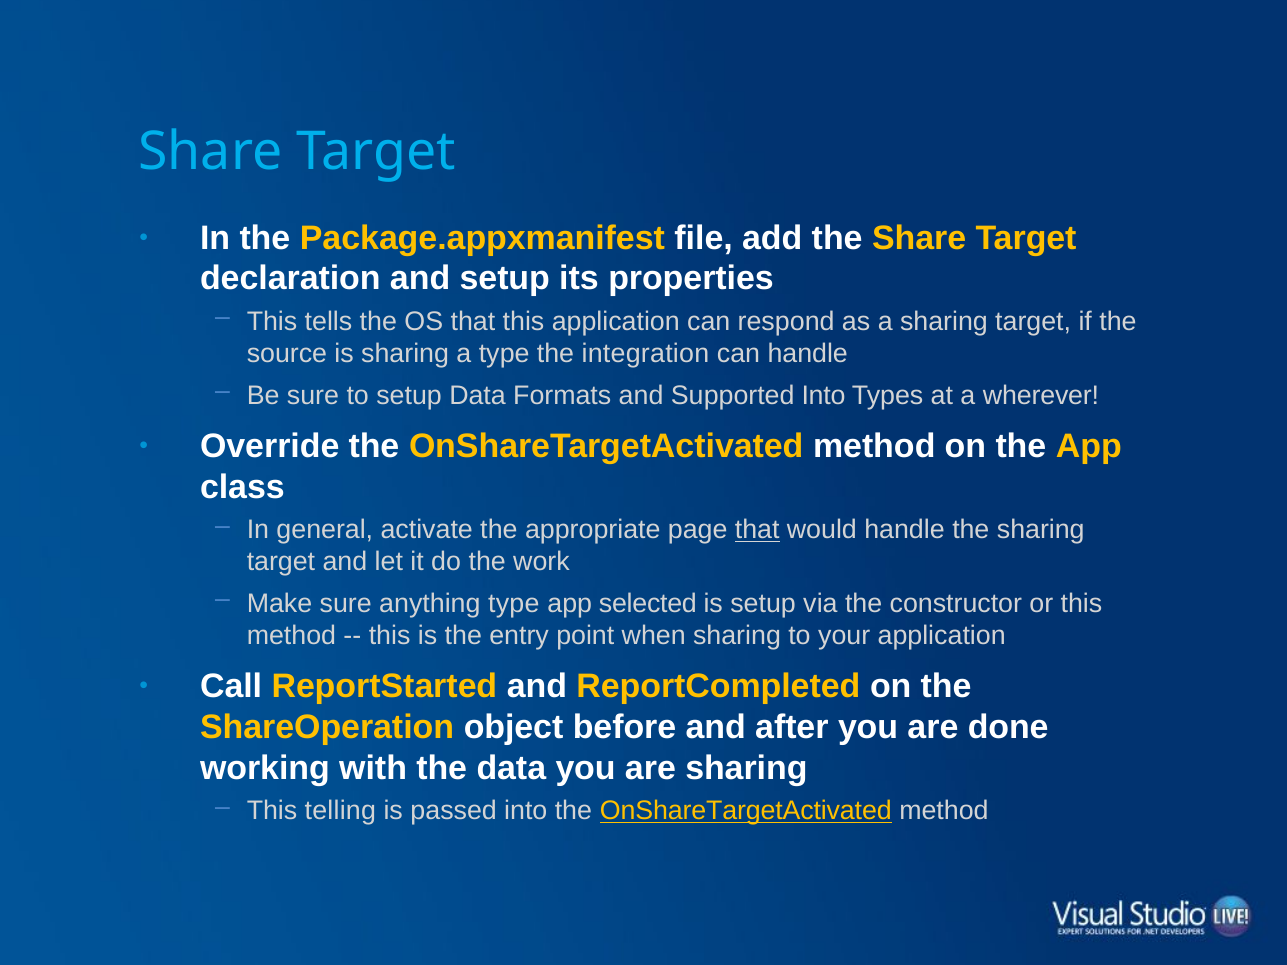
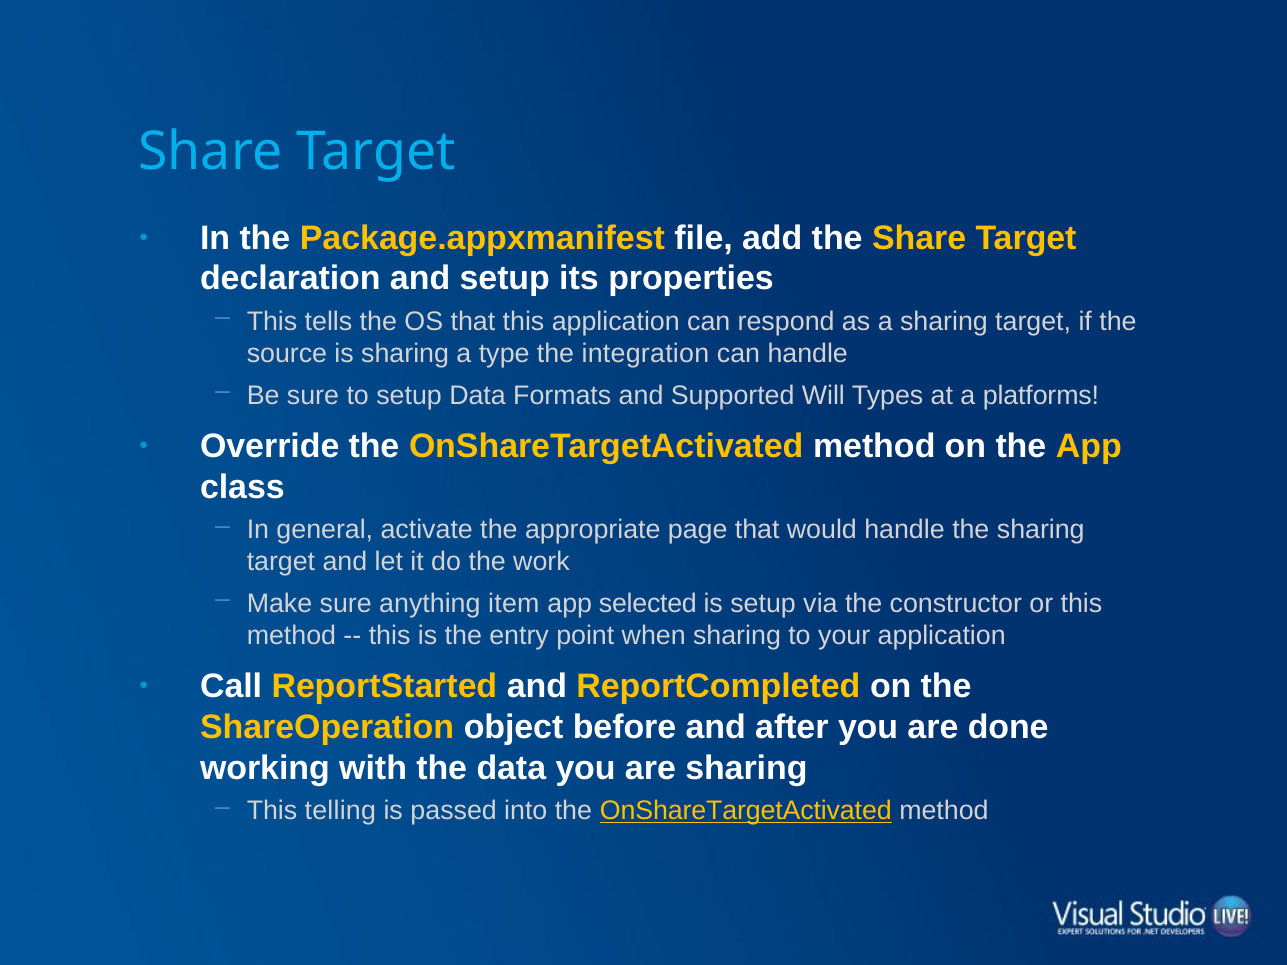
Supported Into: Into -> Will (823, 395)
wherever: wherever -> platforms (1041, 395)
that underline: present -> none (757, 530)
anything type: type -> item (514, 604)
